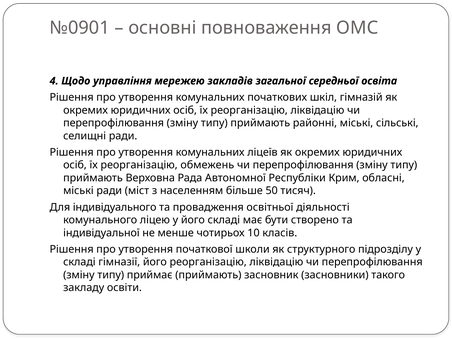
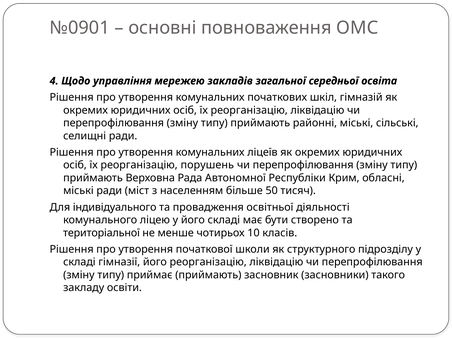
обмежень: обмежень -> порушень (207, 165)
індивідуальної: індивідуальної -> територіальної (101, 233)
